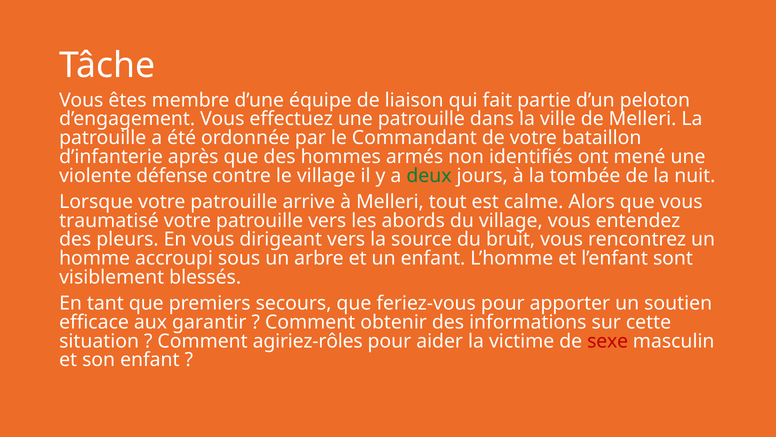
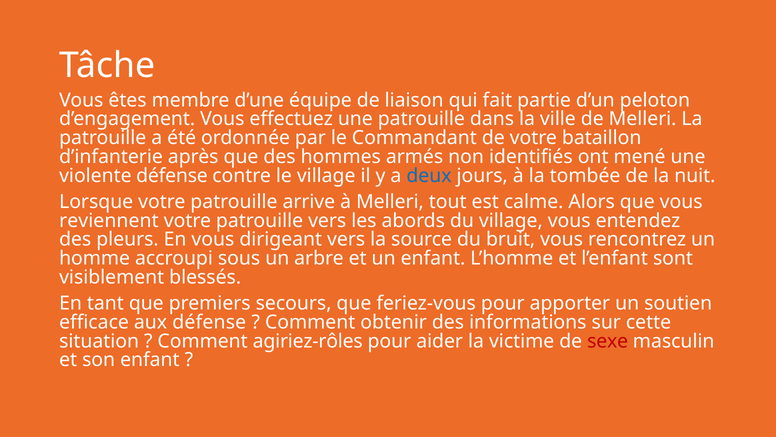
deux colour: green -> blue (429, 175)
traumatisé: traumatisé -> reviennent (109, 220)
aux garantir: garantir -> défense (209, 322)
